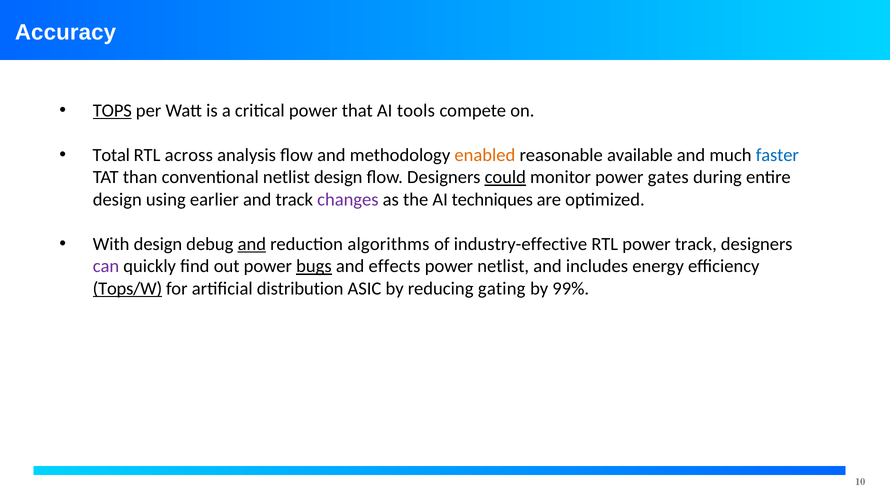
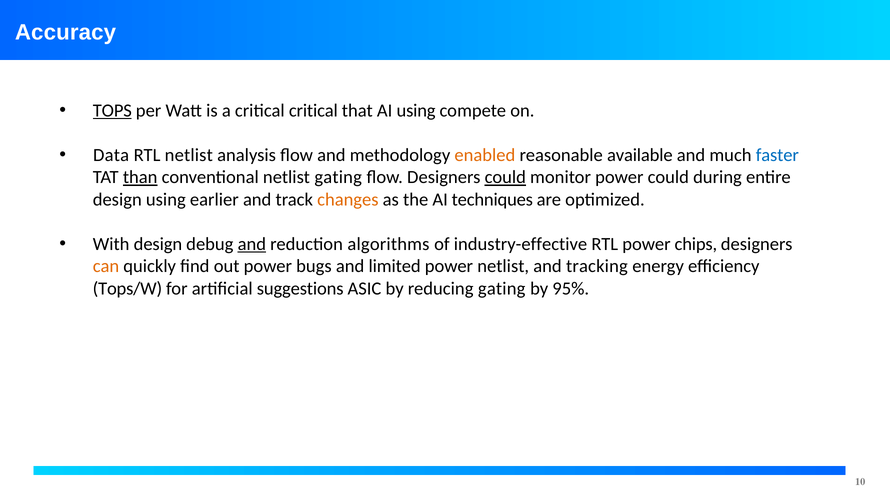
critical power: power -> critical (313, 111)
AI tools: tools -> using (416, 111)
Total: Total -> Data (111, 155)
RTL across: across -> netlist (189, 155)
than underline: none -> present (140, 178)
netlist design: design -> gating (338, 178)
power gates: gates -> could (668, 178)
changes colour: purple -> orange (348, 200)
power track: track -> chips (696, 244)
can colour: purple -> orange (106, 267)
bugs underline: present -> none (314, 267)
effects: effects -> limited (395, 267)
includes: includes -> tracking (597, 267)
Tops/W underline: present -> none (127, 289)
distribution: distribution -> suggestions (300, 289)
99%: 99% -> 95% (571, 289)
